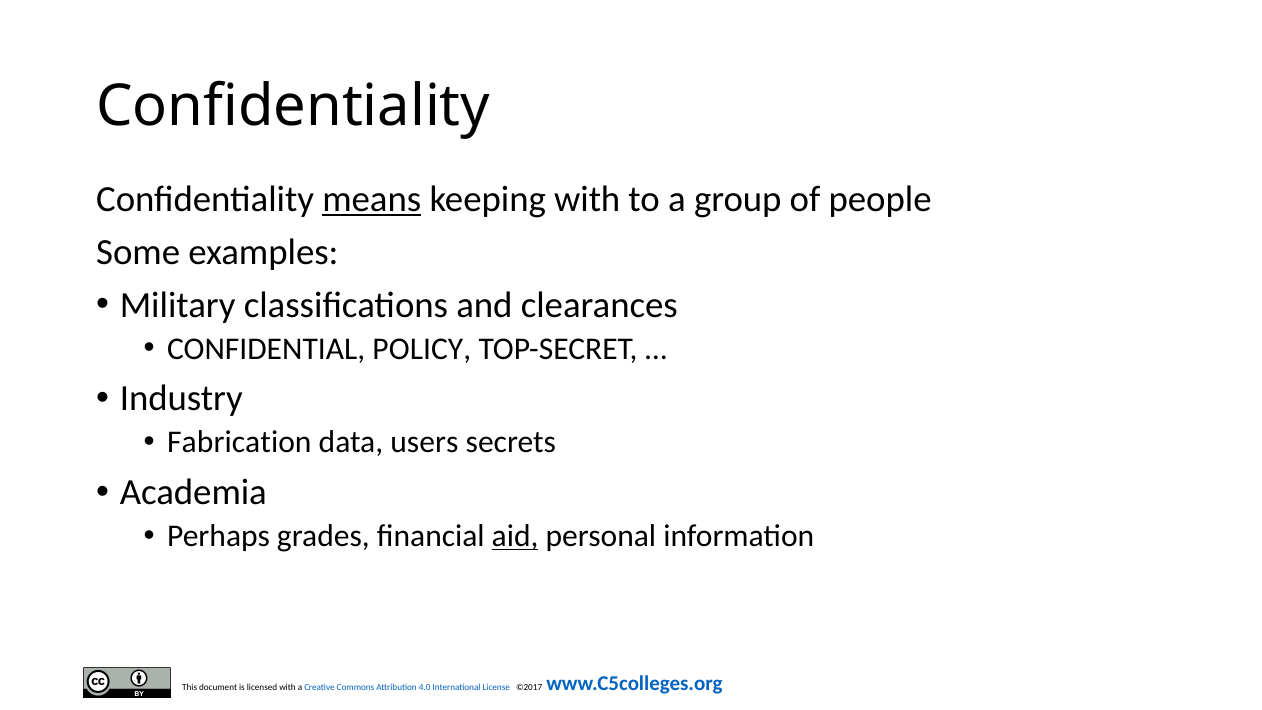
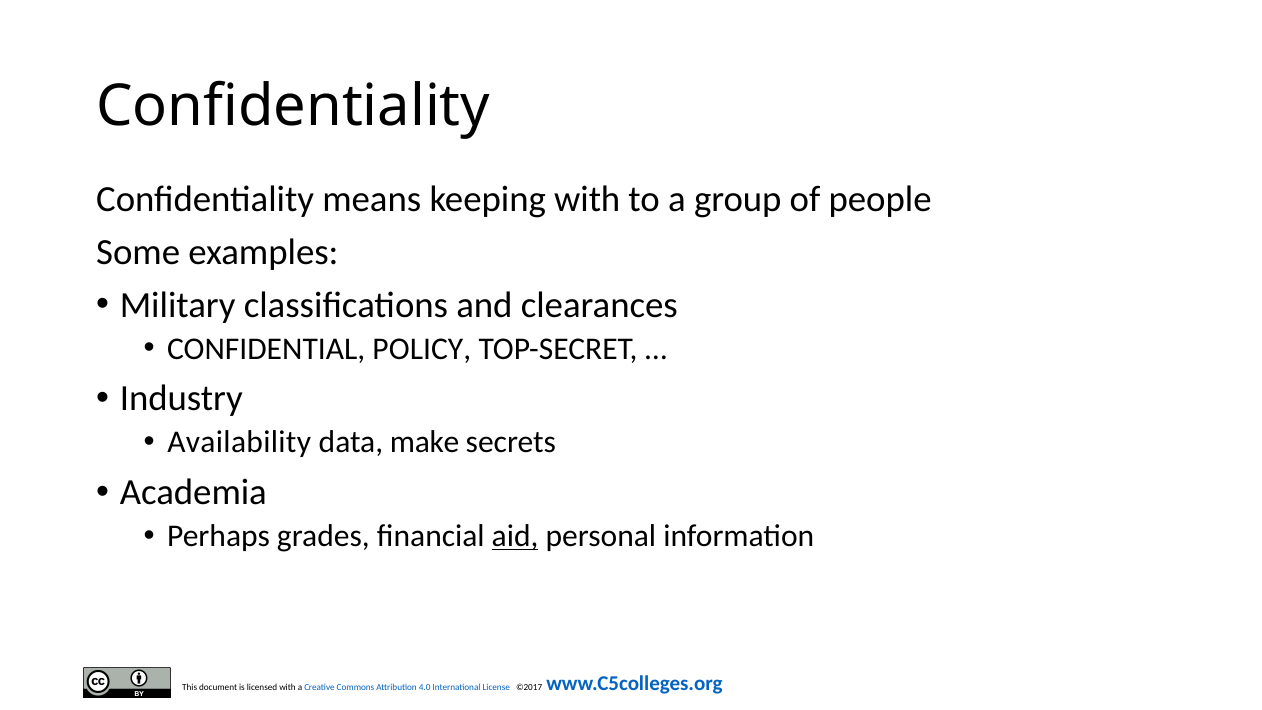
means underline: present -> none (372, 199)
Fabrication: Fabrication -> Availability (239, 442)
users: users -> make (425, 442)
